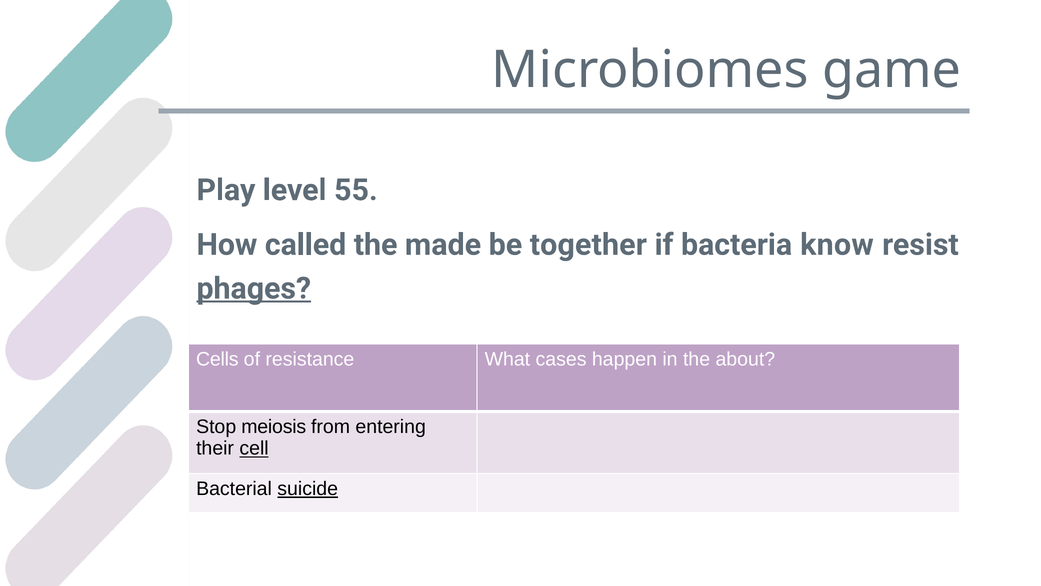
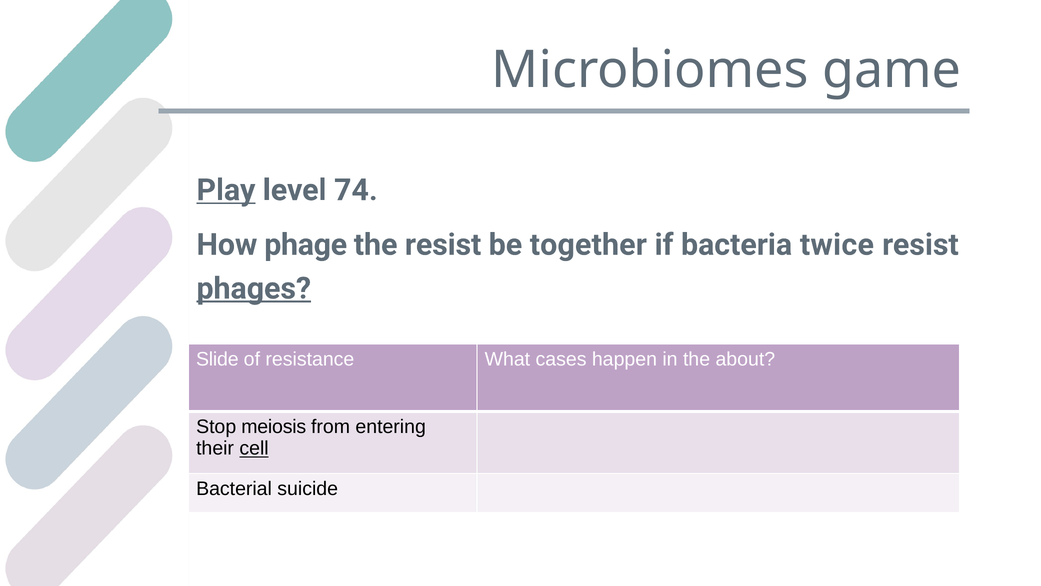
Play underline: none -> present (226, 190)
55: 55 -> 74 (356, 190)
called: called -> phage (306, 245)
the made: made -> resist (443, 245)
know: know -> twice (837, 245)
Cells: Cells -> Slide (217, 359)
suicide underline: present -> none (308, 489)
